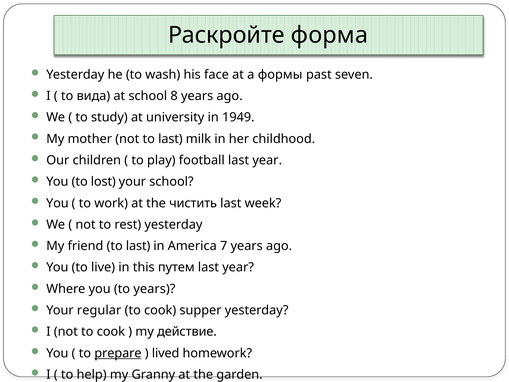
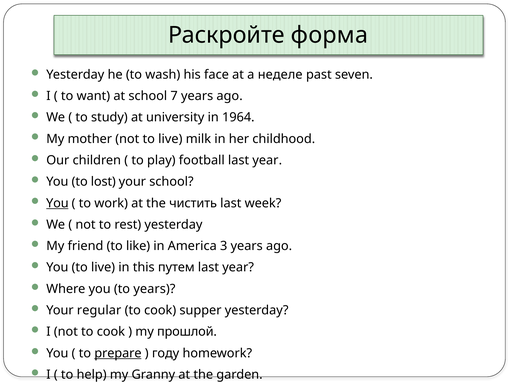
формы: формы -> неделе (280, 74)
вида: вида -> want (93, 96)
8: 8 -> 7 (174, 96)
1949: 1949 -> 1964 (238, 117)
not to last: last -> live (170, 139)
You underline: none -> present (57, 203)
friend to last: last -> like (138, 246)
7: 7 -> 3 (224, 246)
действие: действие -> прошлой (187, 332)
lived: lived -> году (166, 353)
